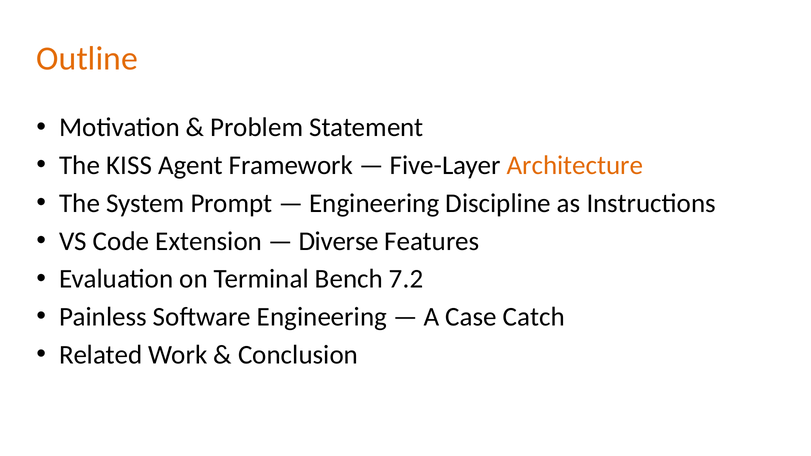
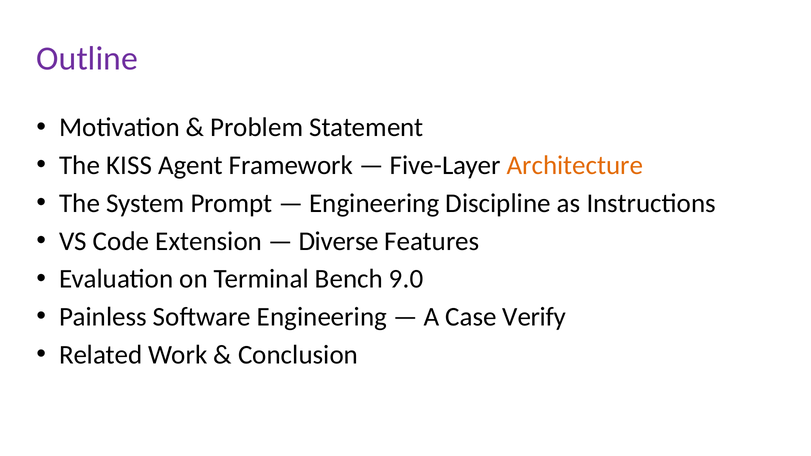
Outline colour: orange -> purple (87, 59)
7.2: 7.2 -> 9.0 (406, 279)
Catch: Catch -> Verify (534, 317)
